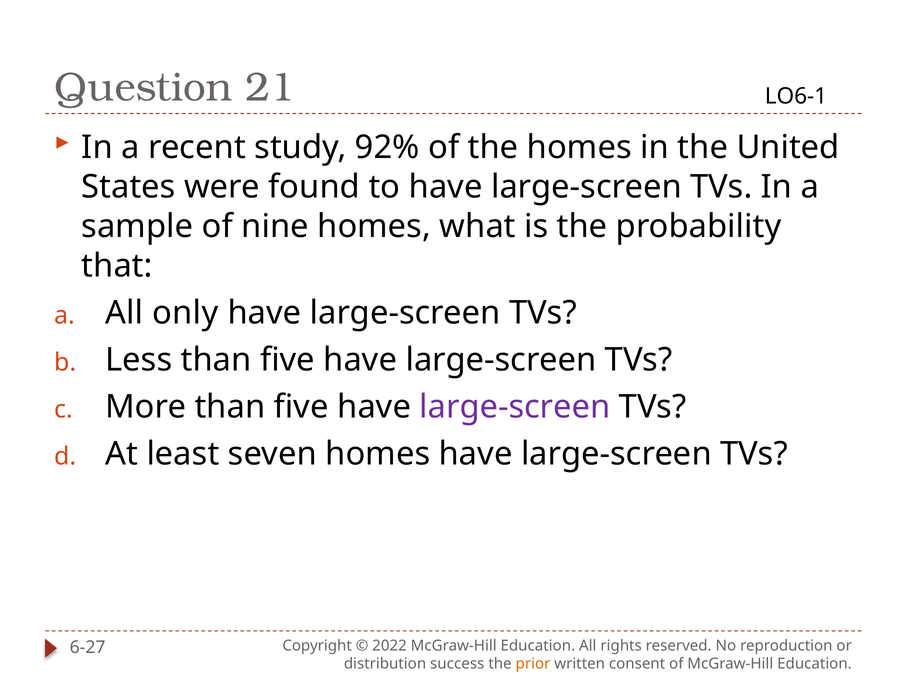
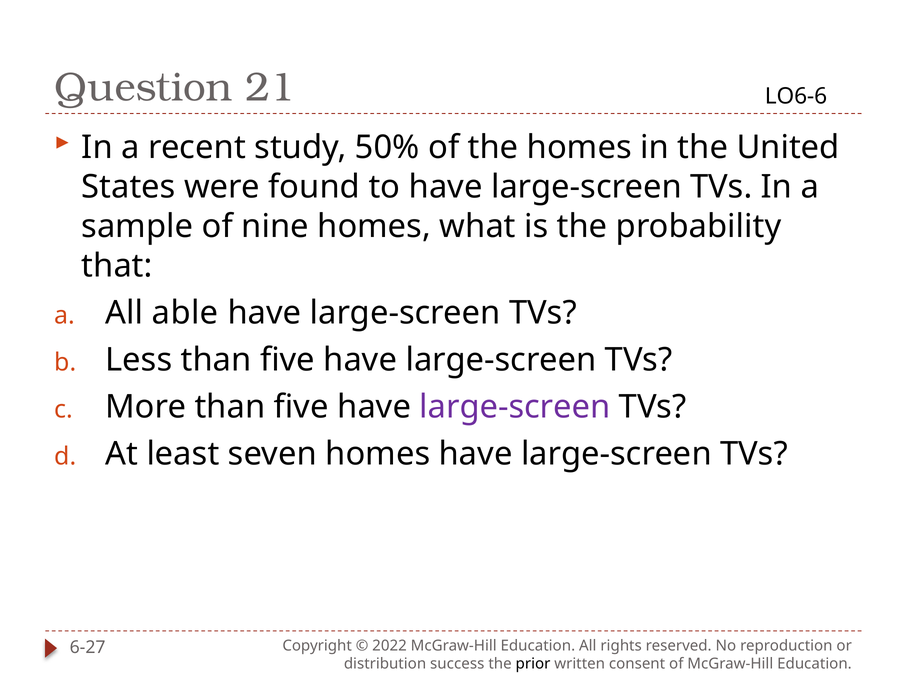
LO6-1: LO6-1 -> LO6-6 (796, 96)
92%: 92% -> 50% (387, 147)
only: only -> able (185, 313)
prior colour: orange -> black (533, 663)
